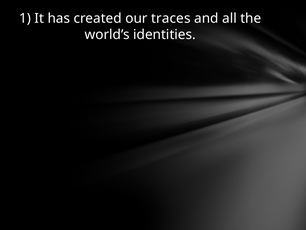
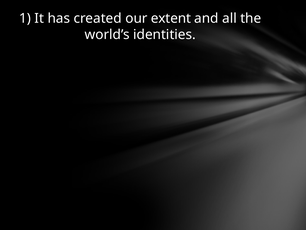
traces: traces -> extent (171, 18)
